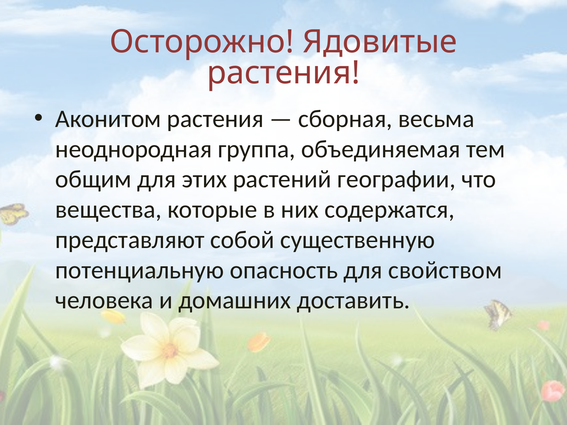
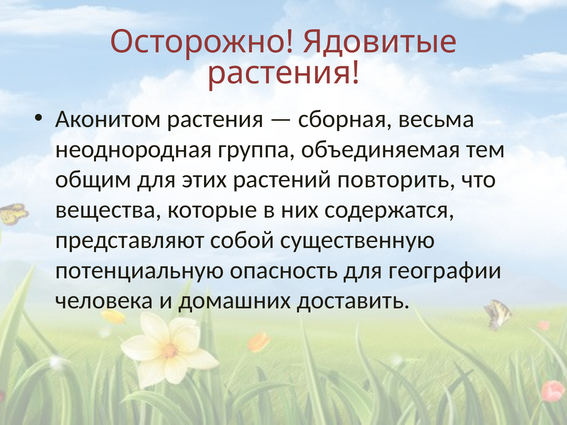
географии: географии -> повторить (396, 179)
свойством: свойством -> географии (445, 270)
